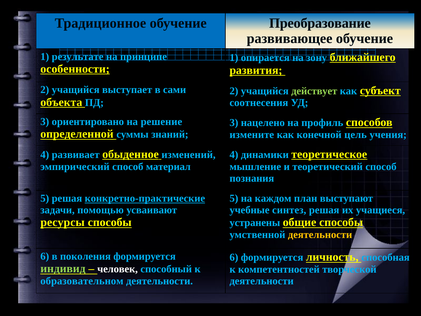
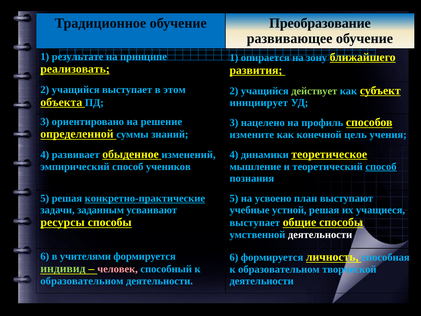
особенности: особенности -> реализовать (75, 69)
сами: сами -> этом (175, 90)
соотнесения: соотнесения -> инициирует (259, 103)
материал: материал -> учеников (168, 166)
способ underline: none -> present (381, 166)
каждом: каждом -> усвоено (273, 198)
помощью: помощью -> заданным (101, 210)
синтез: синтез -> устной (289, 210)
устранены: устранены -> выступает (255, 223)
деятельности colour: yellow -> white (320, 235)
поколения: поколения -> учителями (85, 256)
человек colour: white -> pink (118, 269)
компетентностей: компетентностей -> образовательном (279, 269)
